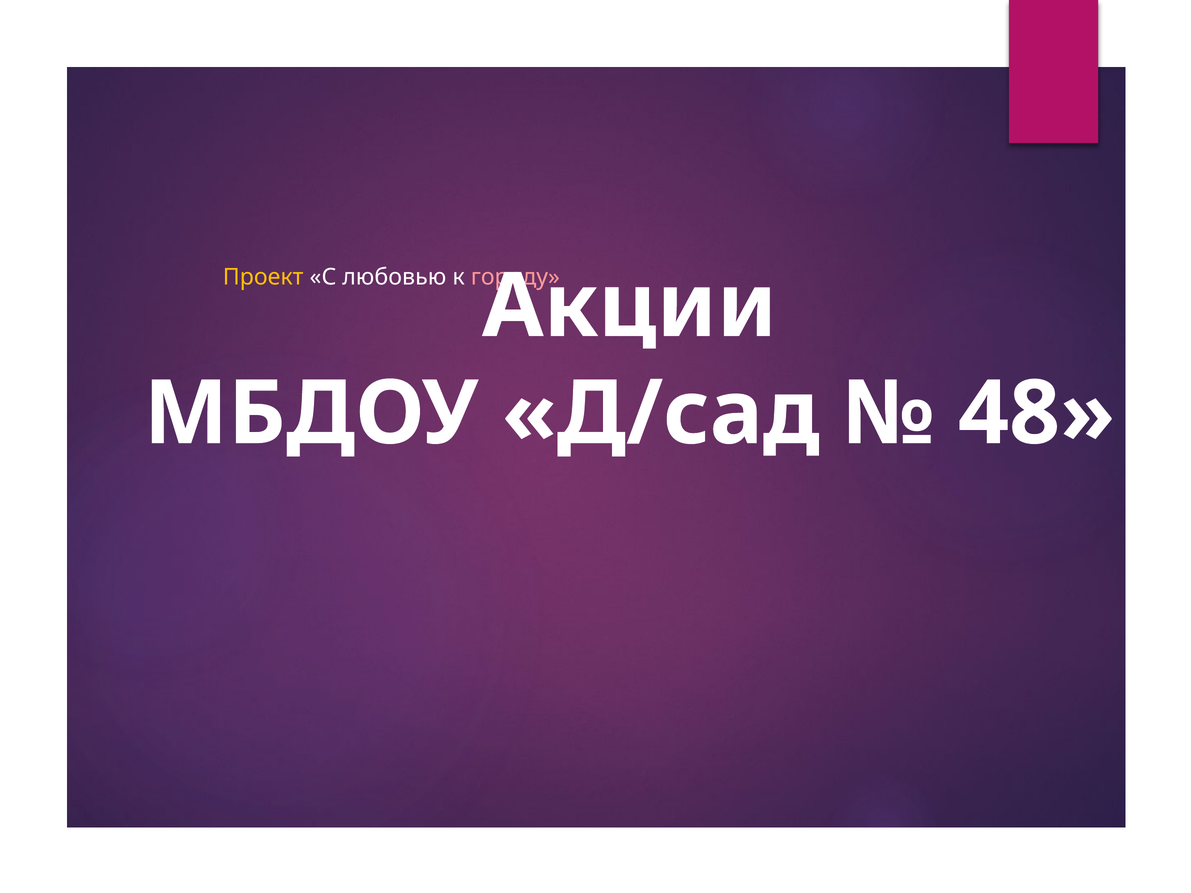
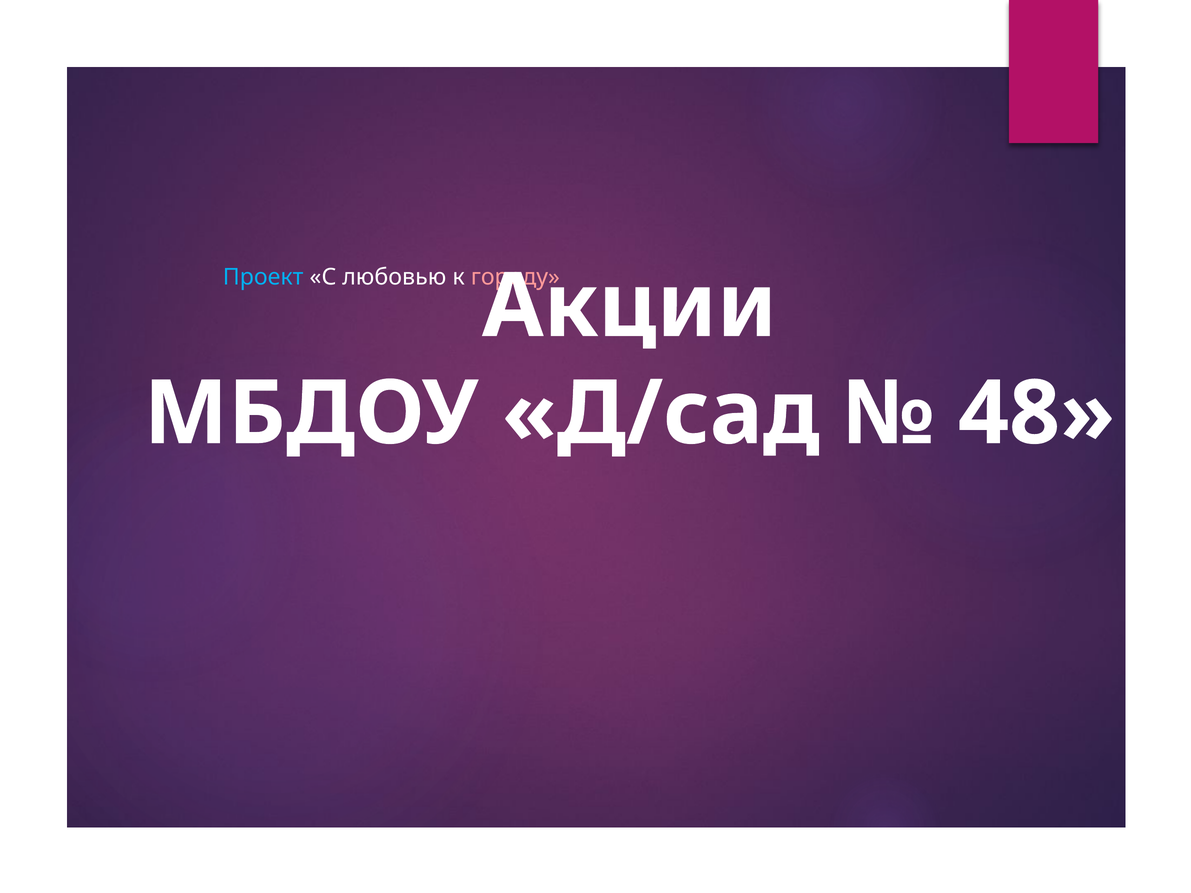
Проект colour: yellow -> light blue (263, 277)
